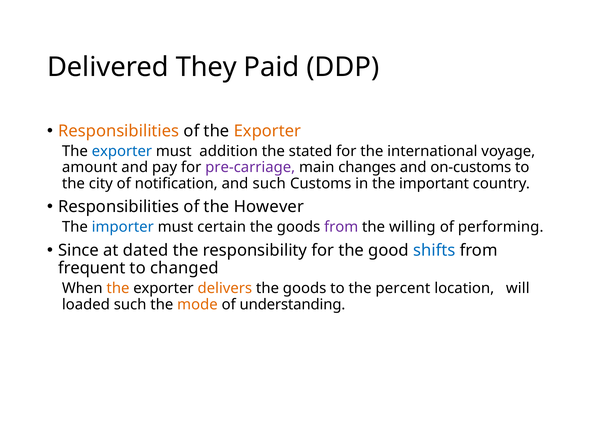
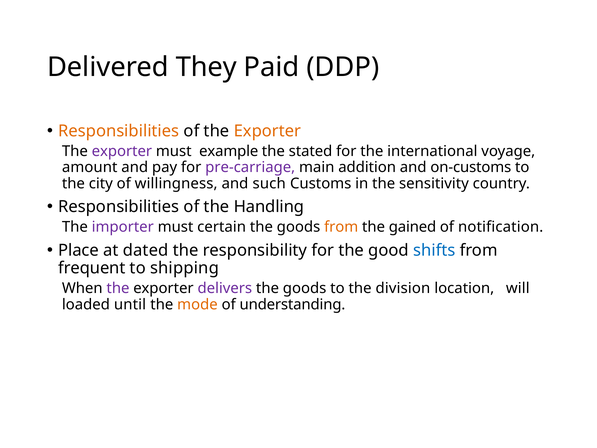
exporter colour: blue -> purple (122, 151)
addition: addition -> example (229, 151)
changes: changes -> addition (367, 167)
notification: notification -> willingness (176, 183)
important: important -> sensitivity (434, 183)
However: However -> Handling (269, 207)
importer colour: blue -> purple (123, 227)
from colour: purple -> orange (341, 227)
willing: willing -> gained (413, 227)
performing: performing -> notification (501, 227)
Since: Since -> Place (79, 250)
changed: changed -> shipping (184, 268)
the colour: orange -> purple (118, 288)
delivers colour: orange -> purple (225, 288)
percent: percent -> division (403, 288)
loaded such: such -> until (130, 304)
